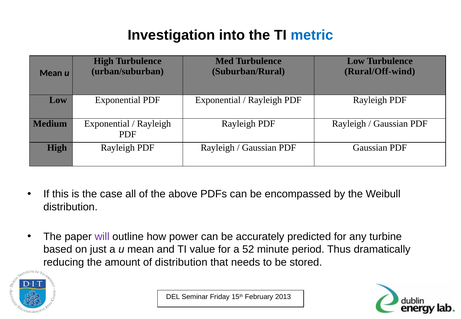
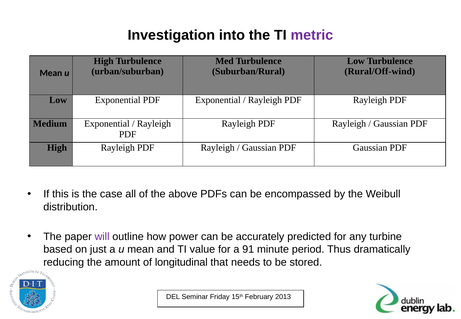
metric colour: blue -> purple (312, 35)
52: 52 -> 91 (248, 250)
of distribution: distribution -> longitudinal (181, 262)
